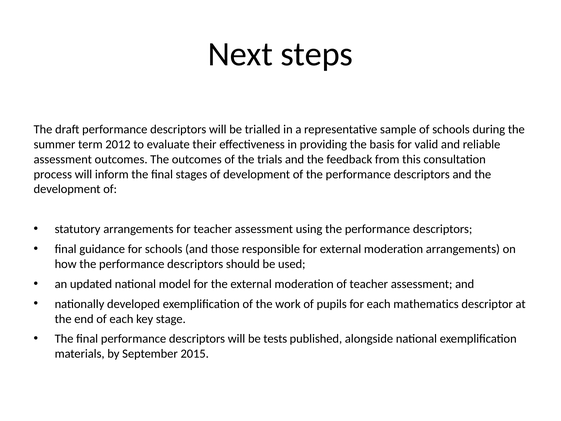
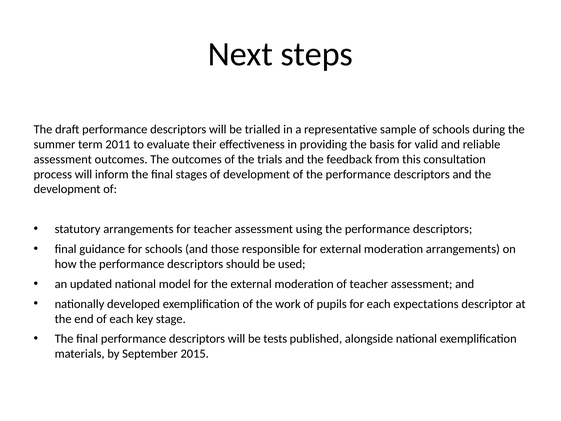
2012: 2012 -> 2011 (118, 144)
mathematics: mathematics -> expectations (426, 304)
